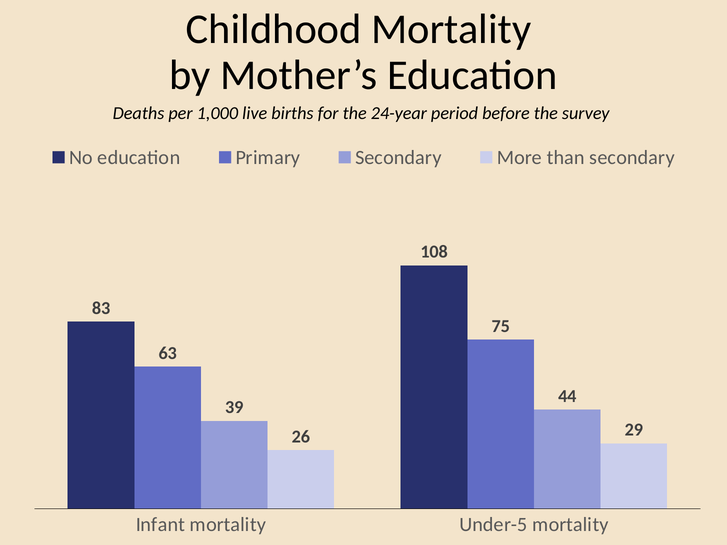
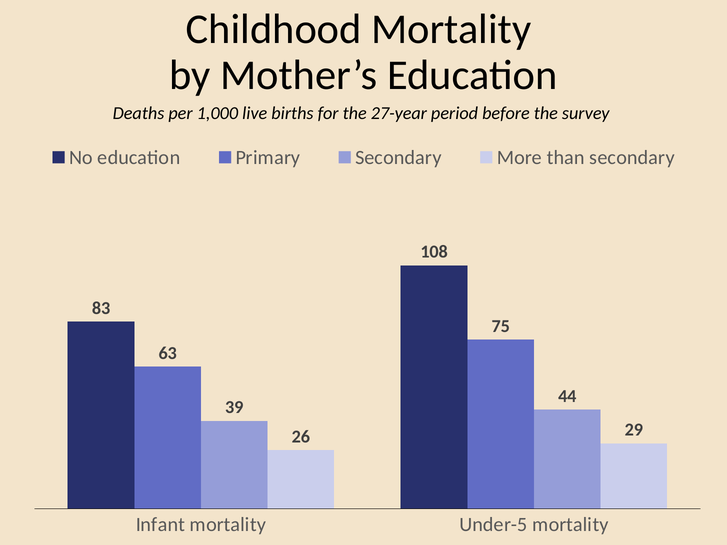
24-year: 24-year -> 27-year (399, 113)
